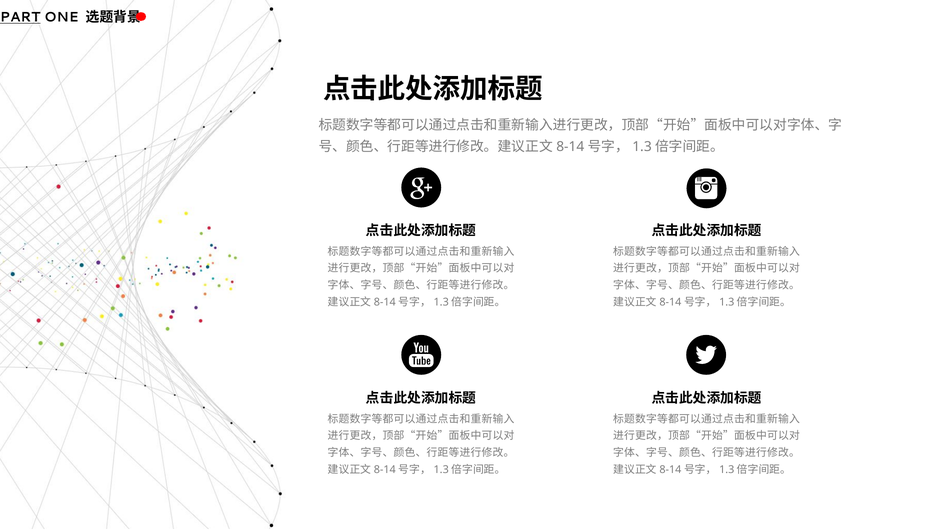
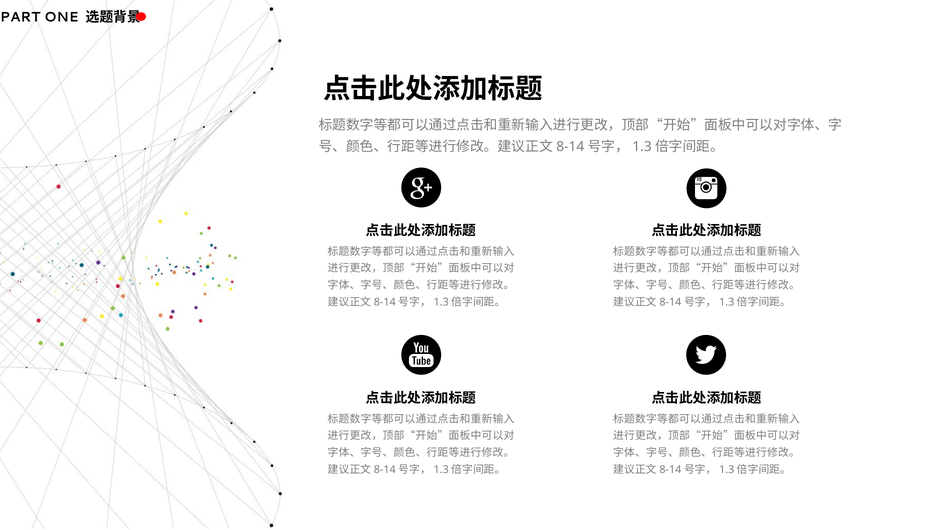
PART underline: present -> none (20, 17)
